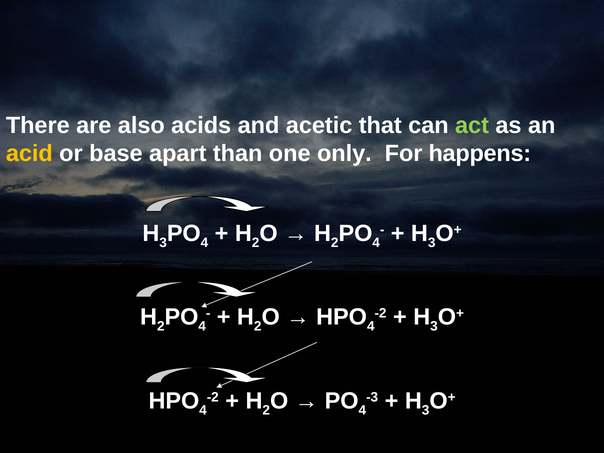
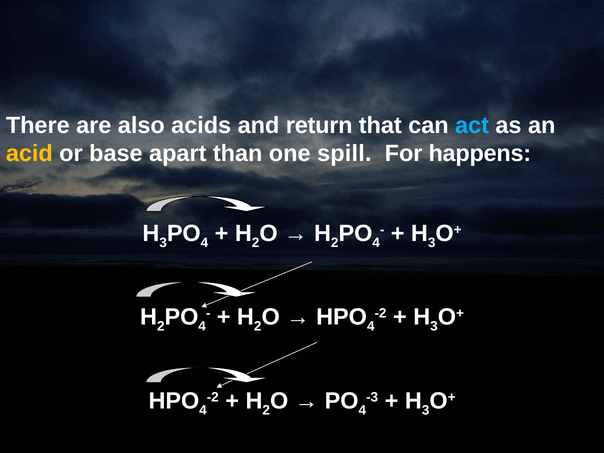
acetic: acetic -> return (319, 125)
act colour: light green -> light blue (472, 125)
only: only -> spill (344, 154)
